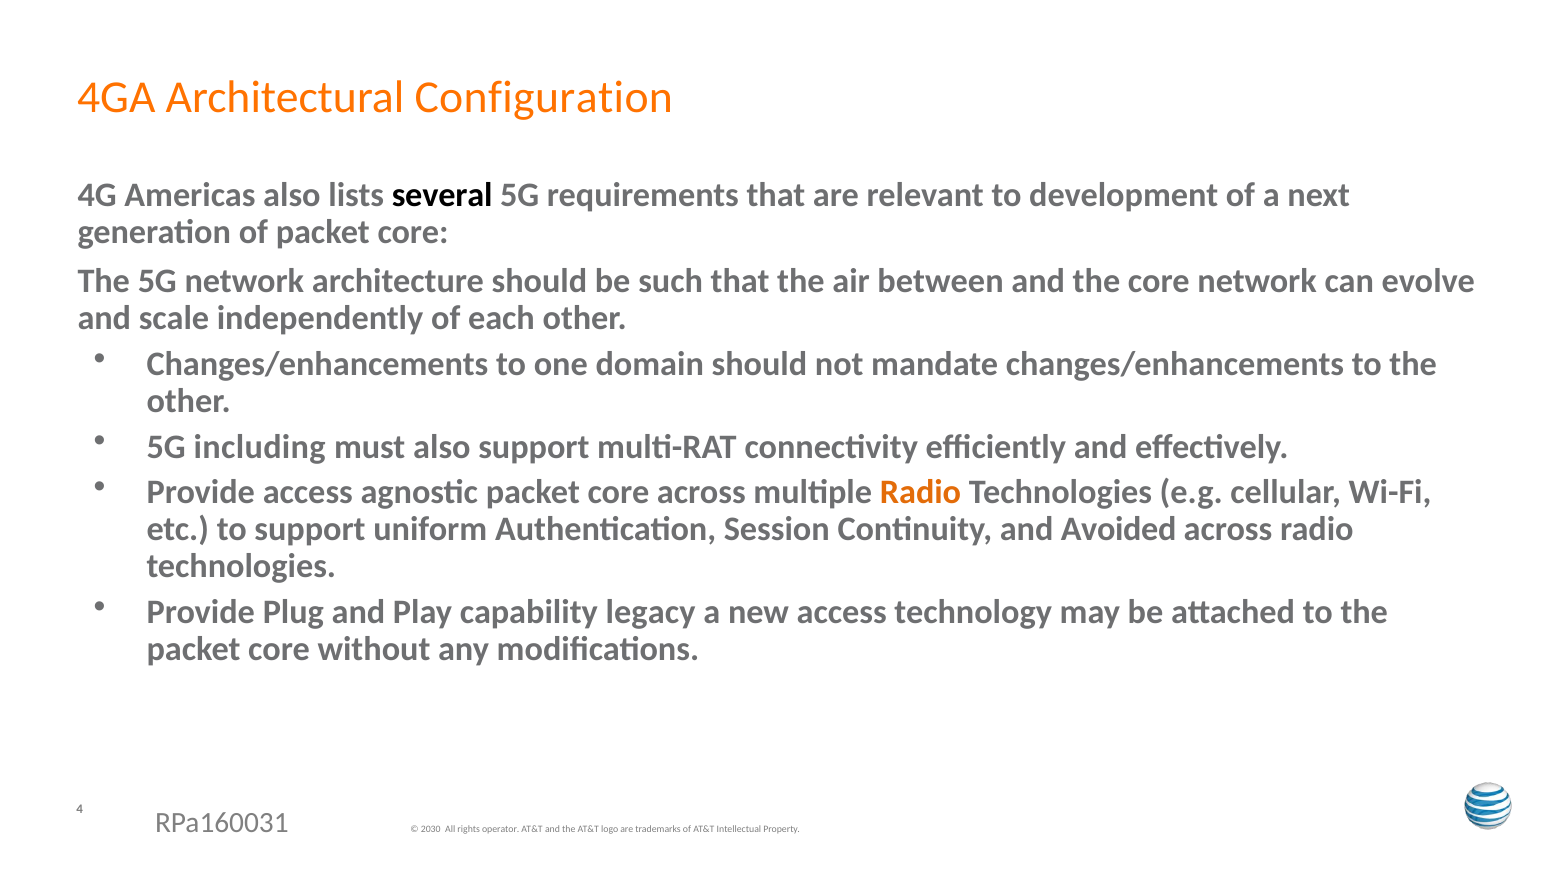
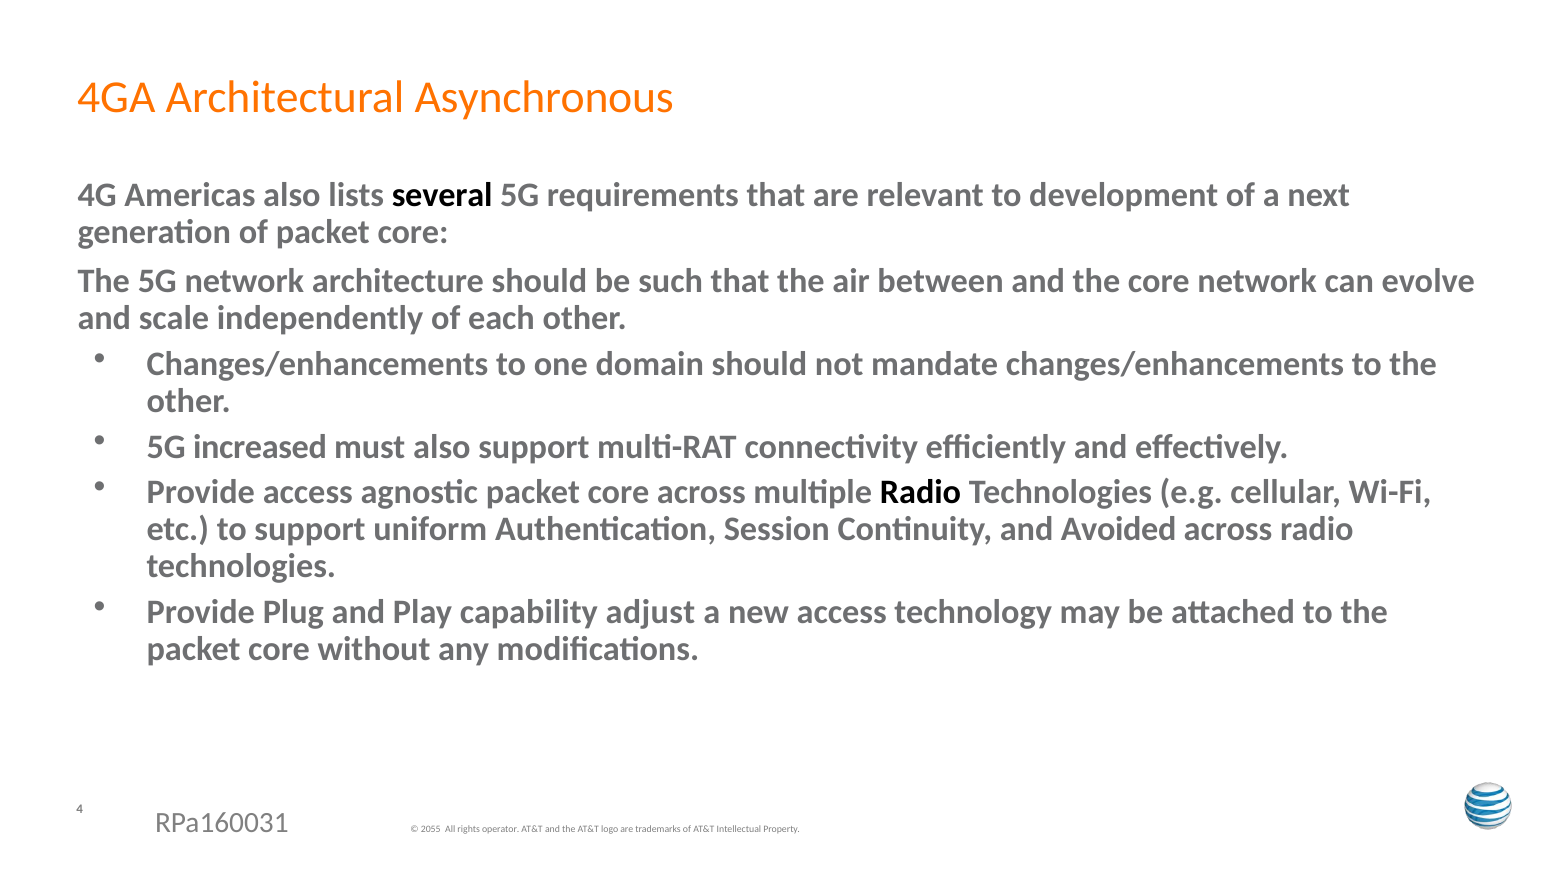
Configuration: Configuration -> Asynchronous (544, 97)
including: including -> increased (260, 447)
Radio colour: orange -> black (921, 493)
legacy: legacy -> adjust (650, 613)
2030: 2030 -> 2055 (431, 830)
